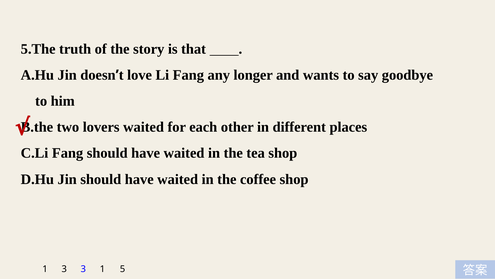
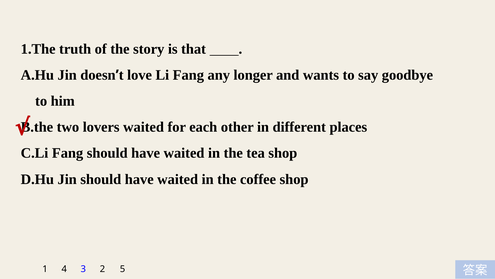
5.The: 5.The -> 1.The (38, 49)
1 3: 3 -> 4 (64, 269)
3 1: 1 -> 2 (102, 269)
